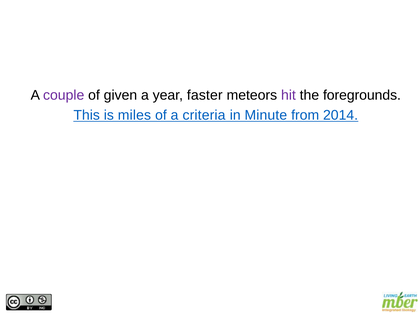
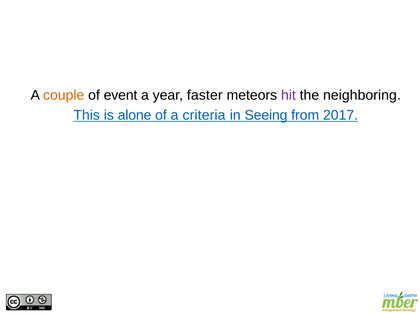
couple colour: purple -> orange (64, 95)
given: given -> event (121, 95)
foregrounds: foregrounds -> neighboring (362, 95)
miles: miles -> alone (135, 115)
Minute: Minute -> Seeing (266, 115)
2014: 2014 -> 2017 (341, 115)
